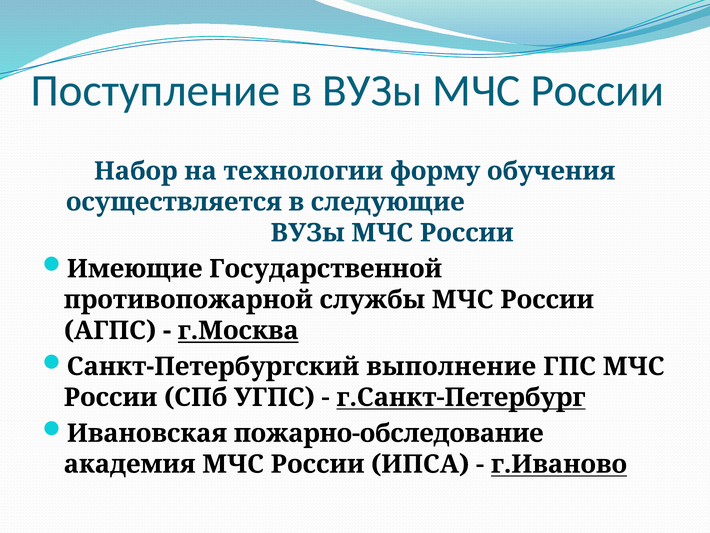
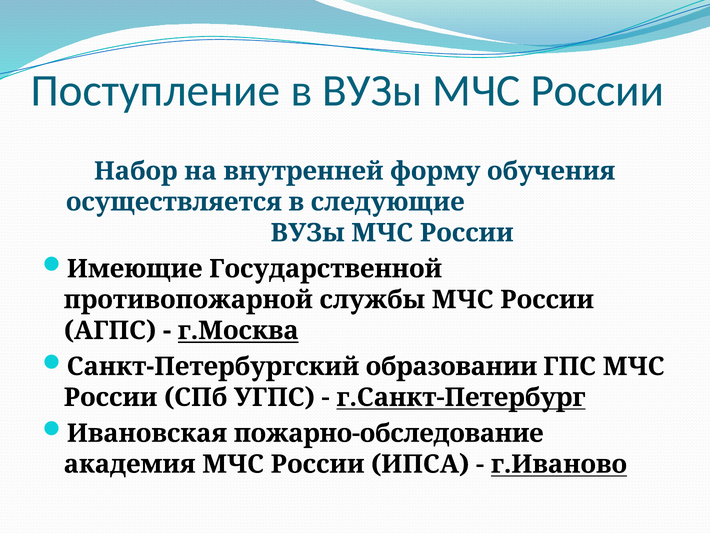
технологии: технологии -> внутренней (303, 171)
выполнение: выполнение -> образовании (451, 366)
